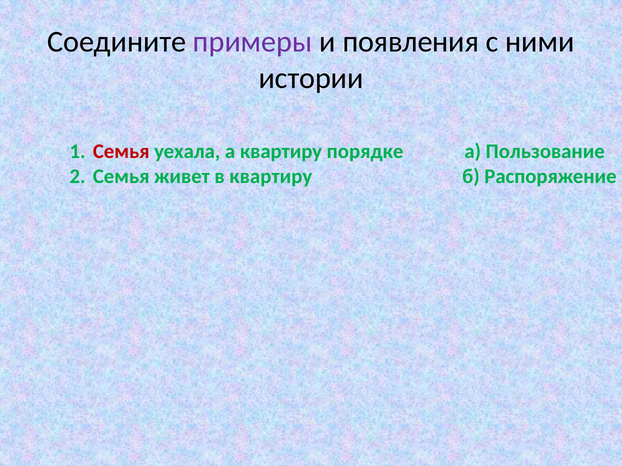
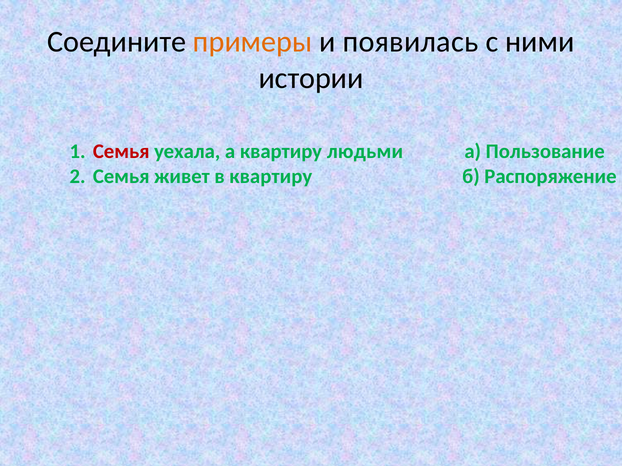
примеры colour: purple -> orange (253, 42)
появления: появления -> появилась (410, 42)
порядке: порядке -> людьми (365, 152)
